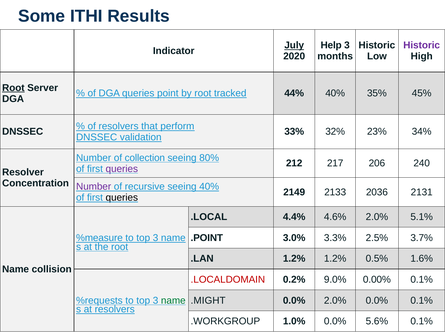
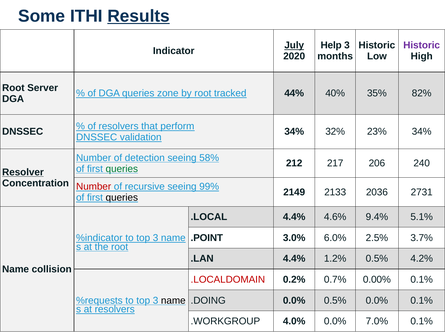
Results underline: none -> present (139, 16)
Root underline: present -> none (13, 88)
point: point -> zone (168, 93)
45%: 45% -> 82% (422, 93)
33%: 33% -> 34% (294, 132)
collection: collection -> detection (145, 158)
80%: 80% -> 58% (209, 158)
queries colour: purple -> green (122, 169)
Resolver underline: none -> present (23, 172)
Number colour: purple -> red (94, 187)
seeing 40%: 40% -> 99% (209, 187)
2131: 2131 -> 2731 (422, 192)
4.6% 2.0%: 2.0% -> 9.4% (377, 217)
%measure: %measure -> %indicator (99, 238)
3.3%: 3.3% -> 6.0% (335, 238)
.LAN 1.2%: 1.2% -> 4.4% (294, 259)
1.6%: 1.6% -> 4.2% (422, 259)
9.0%: 9.0% -> 0.7% (335, 279)
name colour: green -> black (173, 300)
.MIGHT: .MIGHT -> .DOING (208, 300)
0.0% 2.0%: 2.0% -> 0.5% (335, 300)
1.0%: 1.0% -> 4.0% (294, 321)
5.6%: 5.6% -> 7.0% (377, 321)
